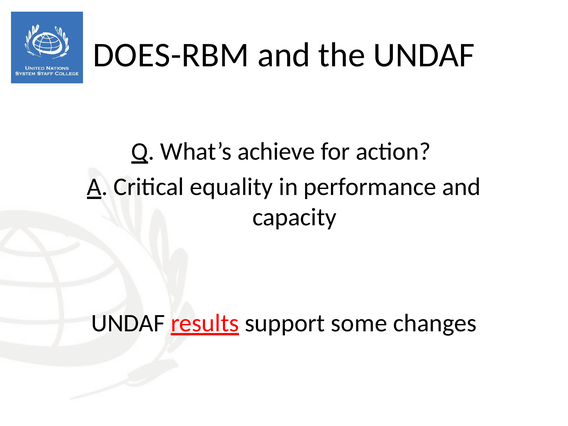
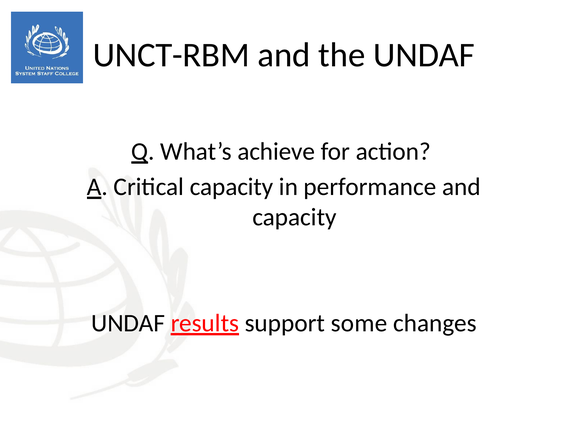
DOES-RBM: DOES-RBM -> UNCT-RBM (171, 55)
Critical equality: equality -> capacity (232, 187)
